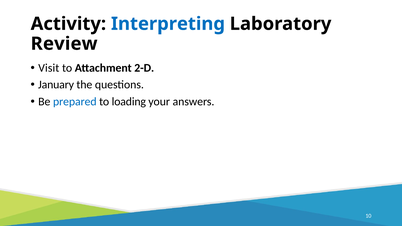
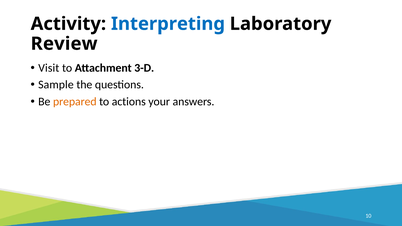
2-D: 2-D -> 3-D (144, 68)
January: January -> Sample (56, 85)
prepared colour: blue -> orange (75, 102)
loading: loading -> actions (129, 102)
